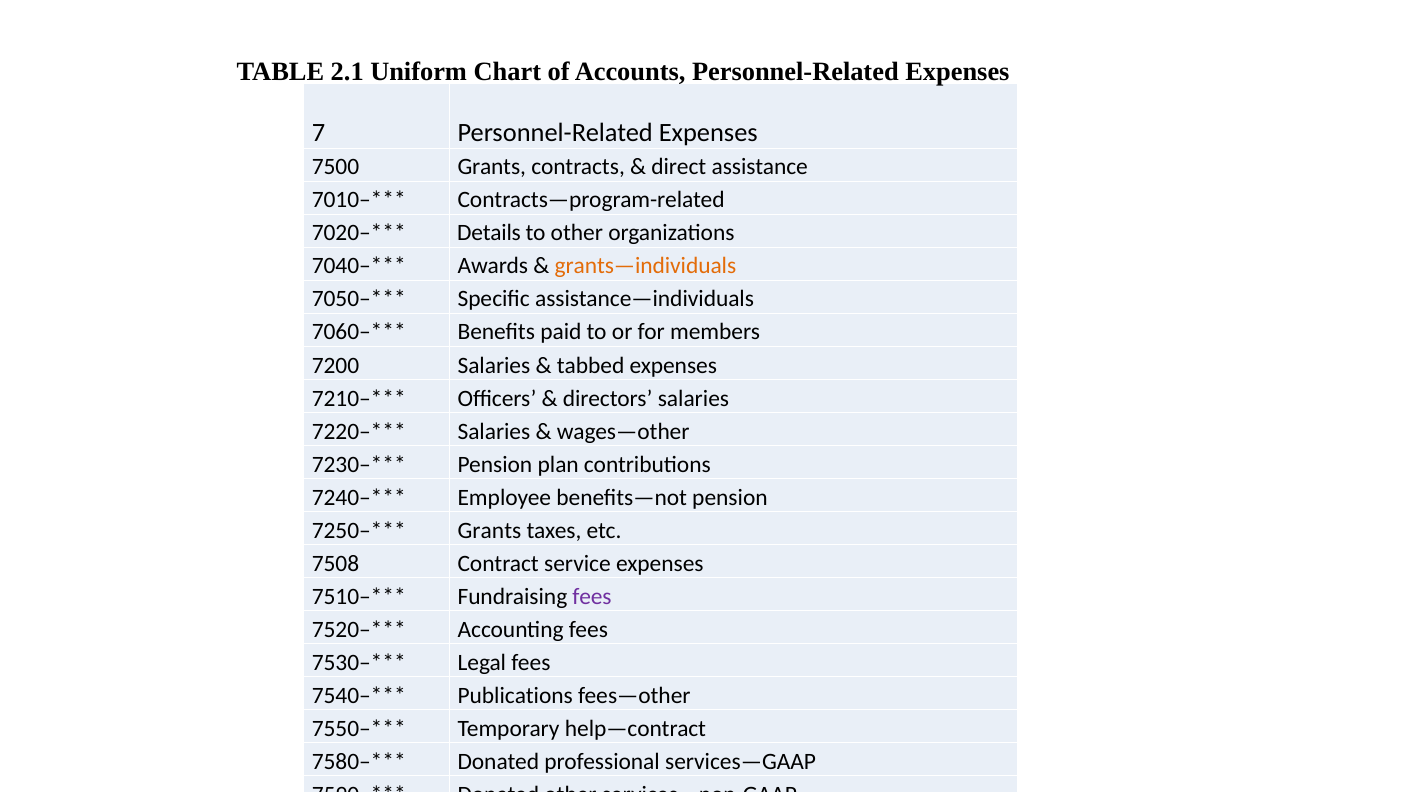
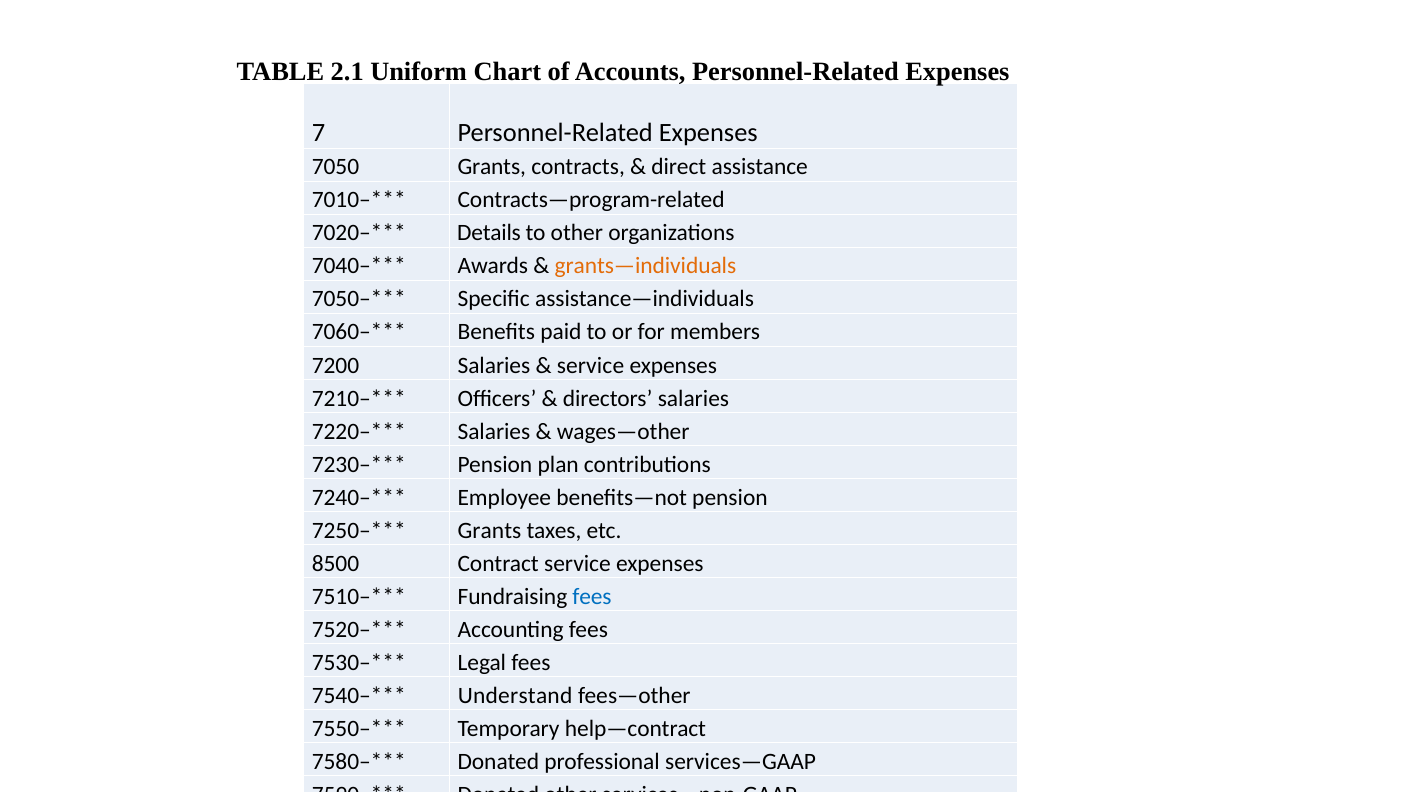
7500: 7500 -> 7050 (335, 167)
tabbed: tabbed -> service (590, 366)
7508: 7508 -> 8500 (335, 564)
fees colour: purple -> blue (592, 597)
Publications: Publications -> Understand (515, 696)
